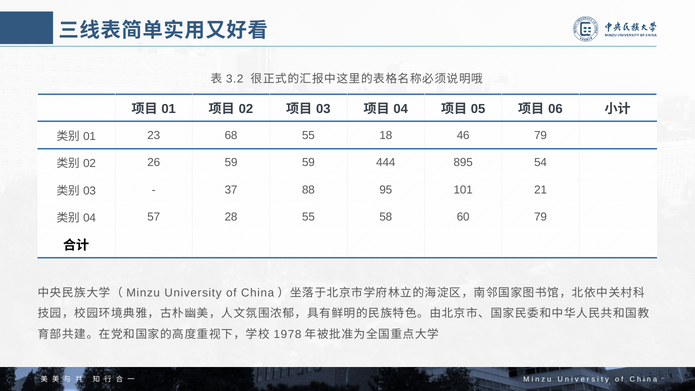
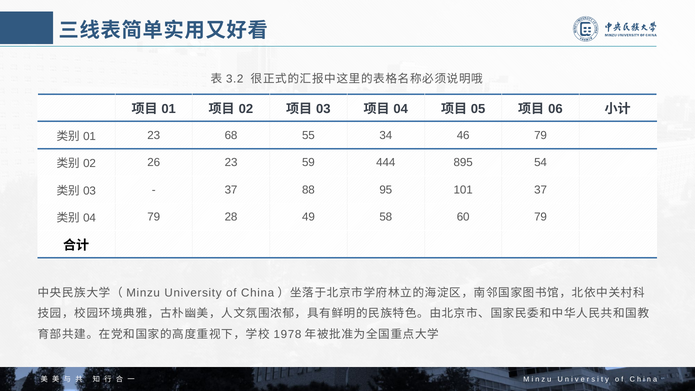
18: 18 -> 34 (386, 135)
26 59: 59 -> 23 (231, 162)
101 21: 21 -> 37 (541, 190)
57: 57 -> 79 (154, 217)
28 55: 55 -> 49 (308, 217)
